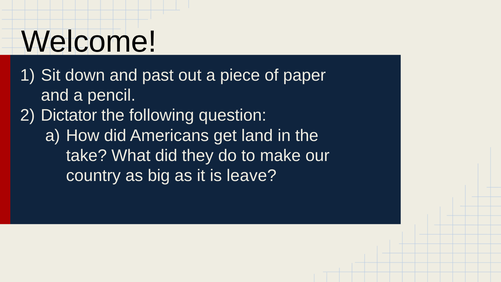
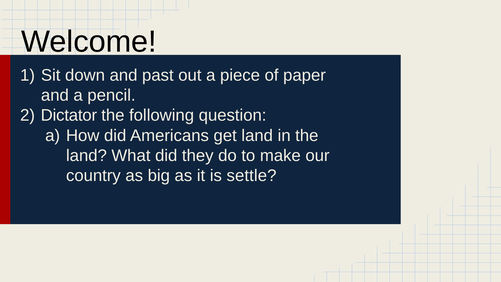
take: take -> land (86, 155)
leave: leave -> settle (252, 176)
